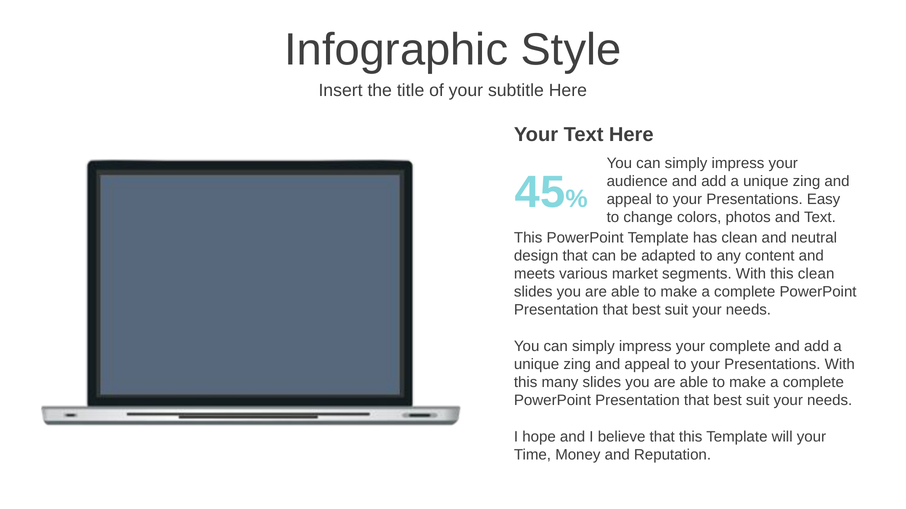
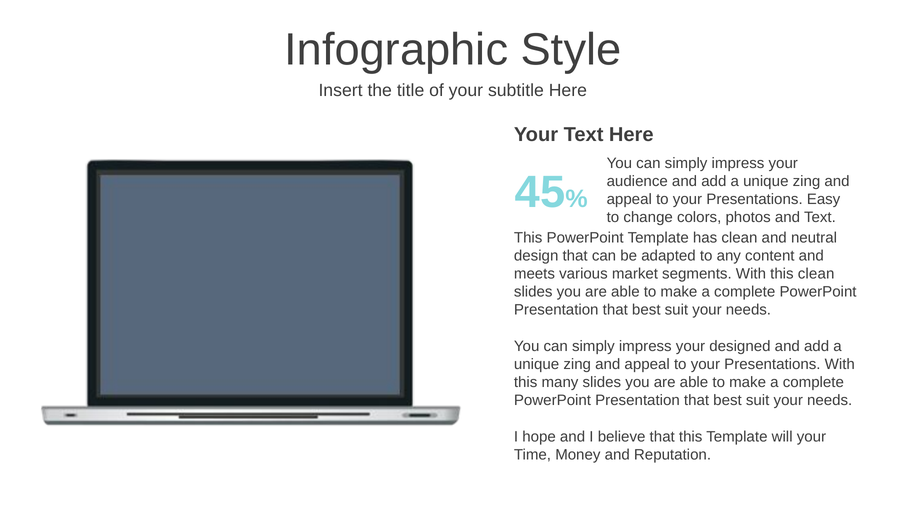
your complete: complete -> designed (740, 347)
